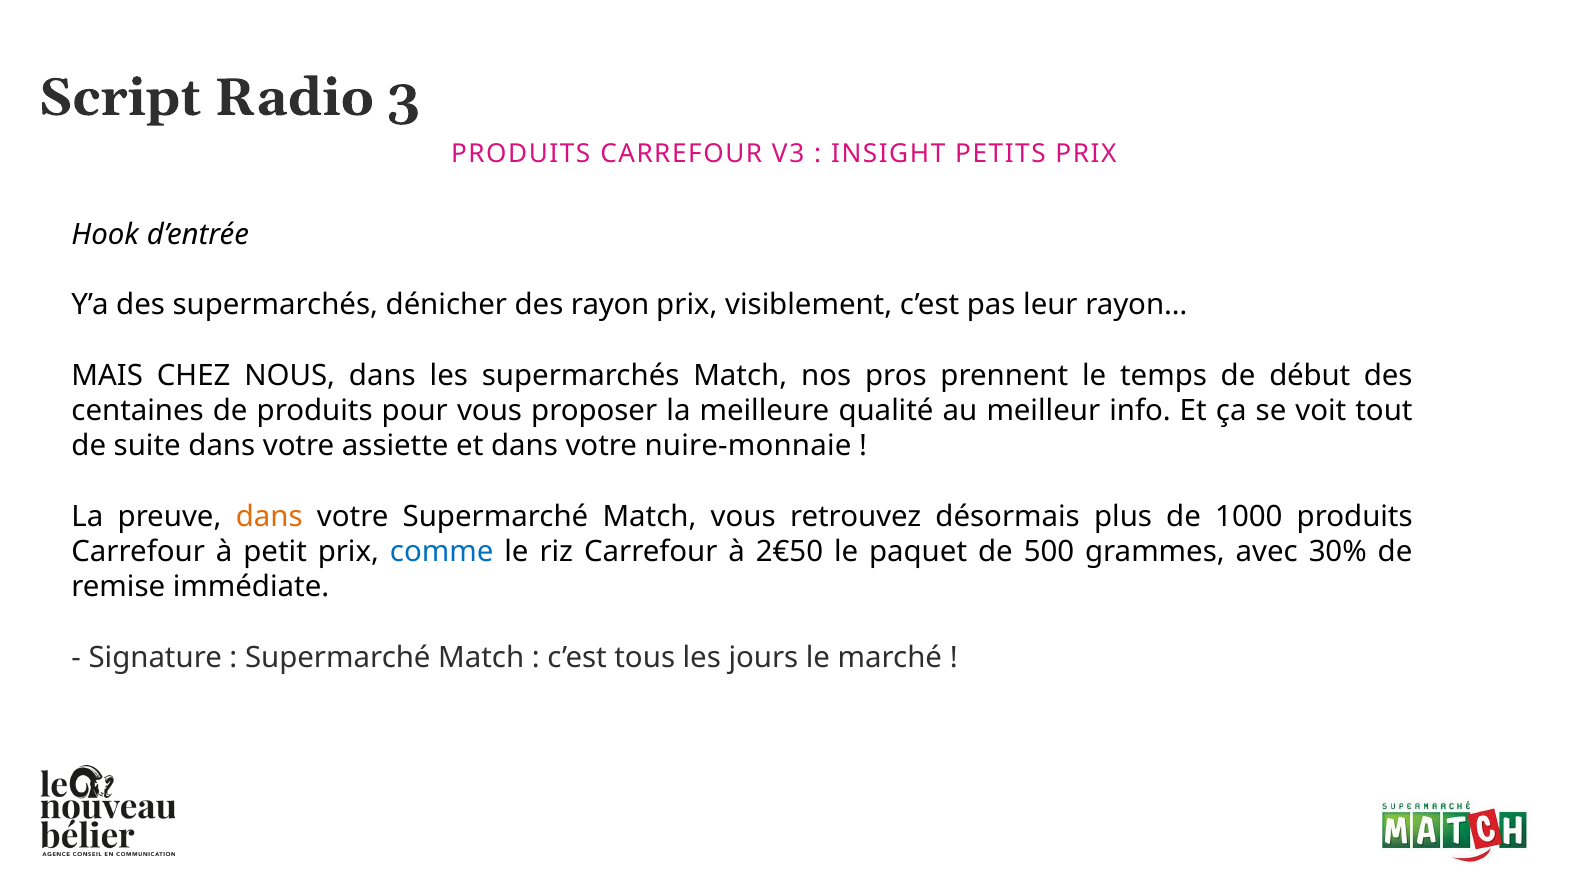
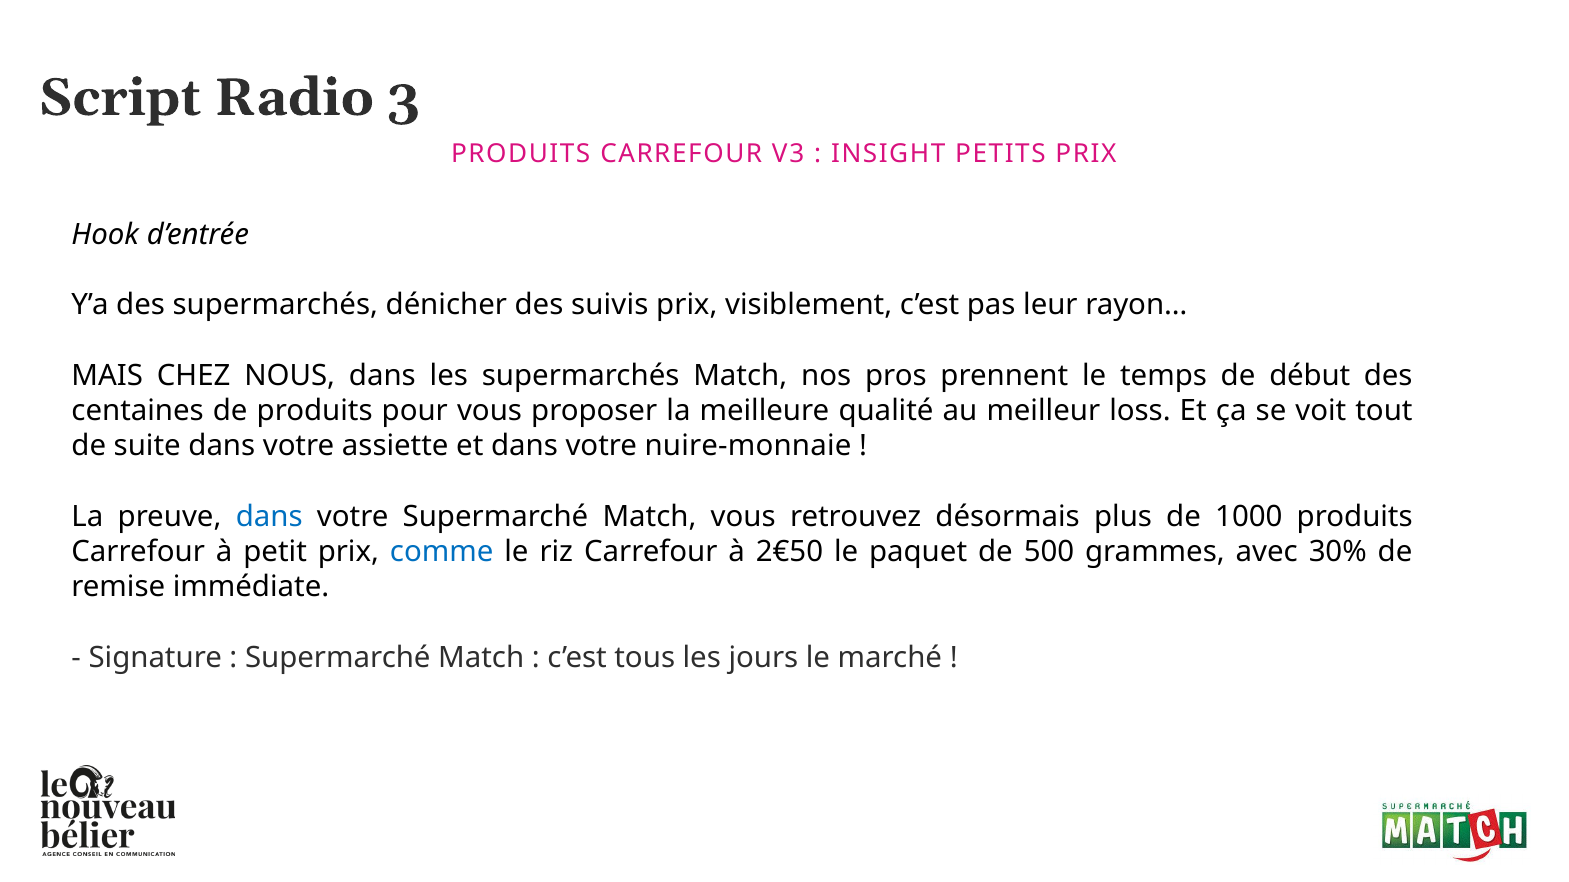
rayon: rayon -> suivis (610, 305)
info: info -> loss (1140, 411)
dans colour: orange -> blue (269, 517)
